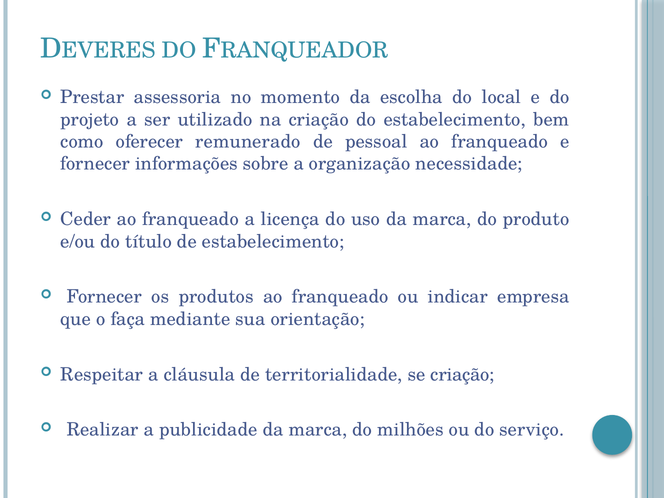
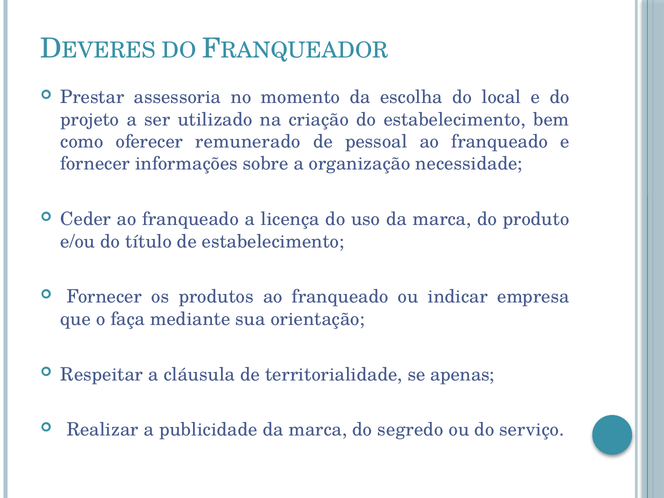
se criação: criação -> apenas (462, 374)
milhões: milhões -> segredo (410, 430)
